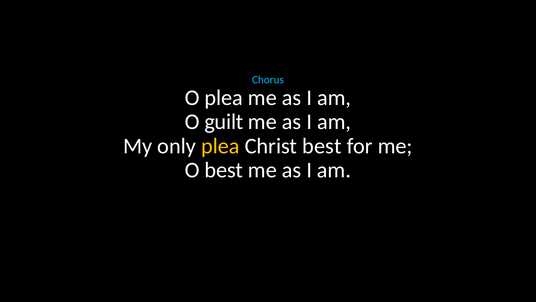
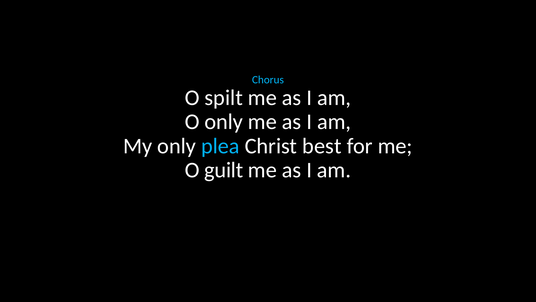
O plea: plea -> spilt (224, 98)
O guilt: guilt -> only (224, 122)
plea colour: yellow -> light blue (220, 146)
O best: best -> guilt (224, 170)
